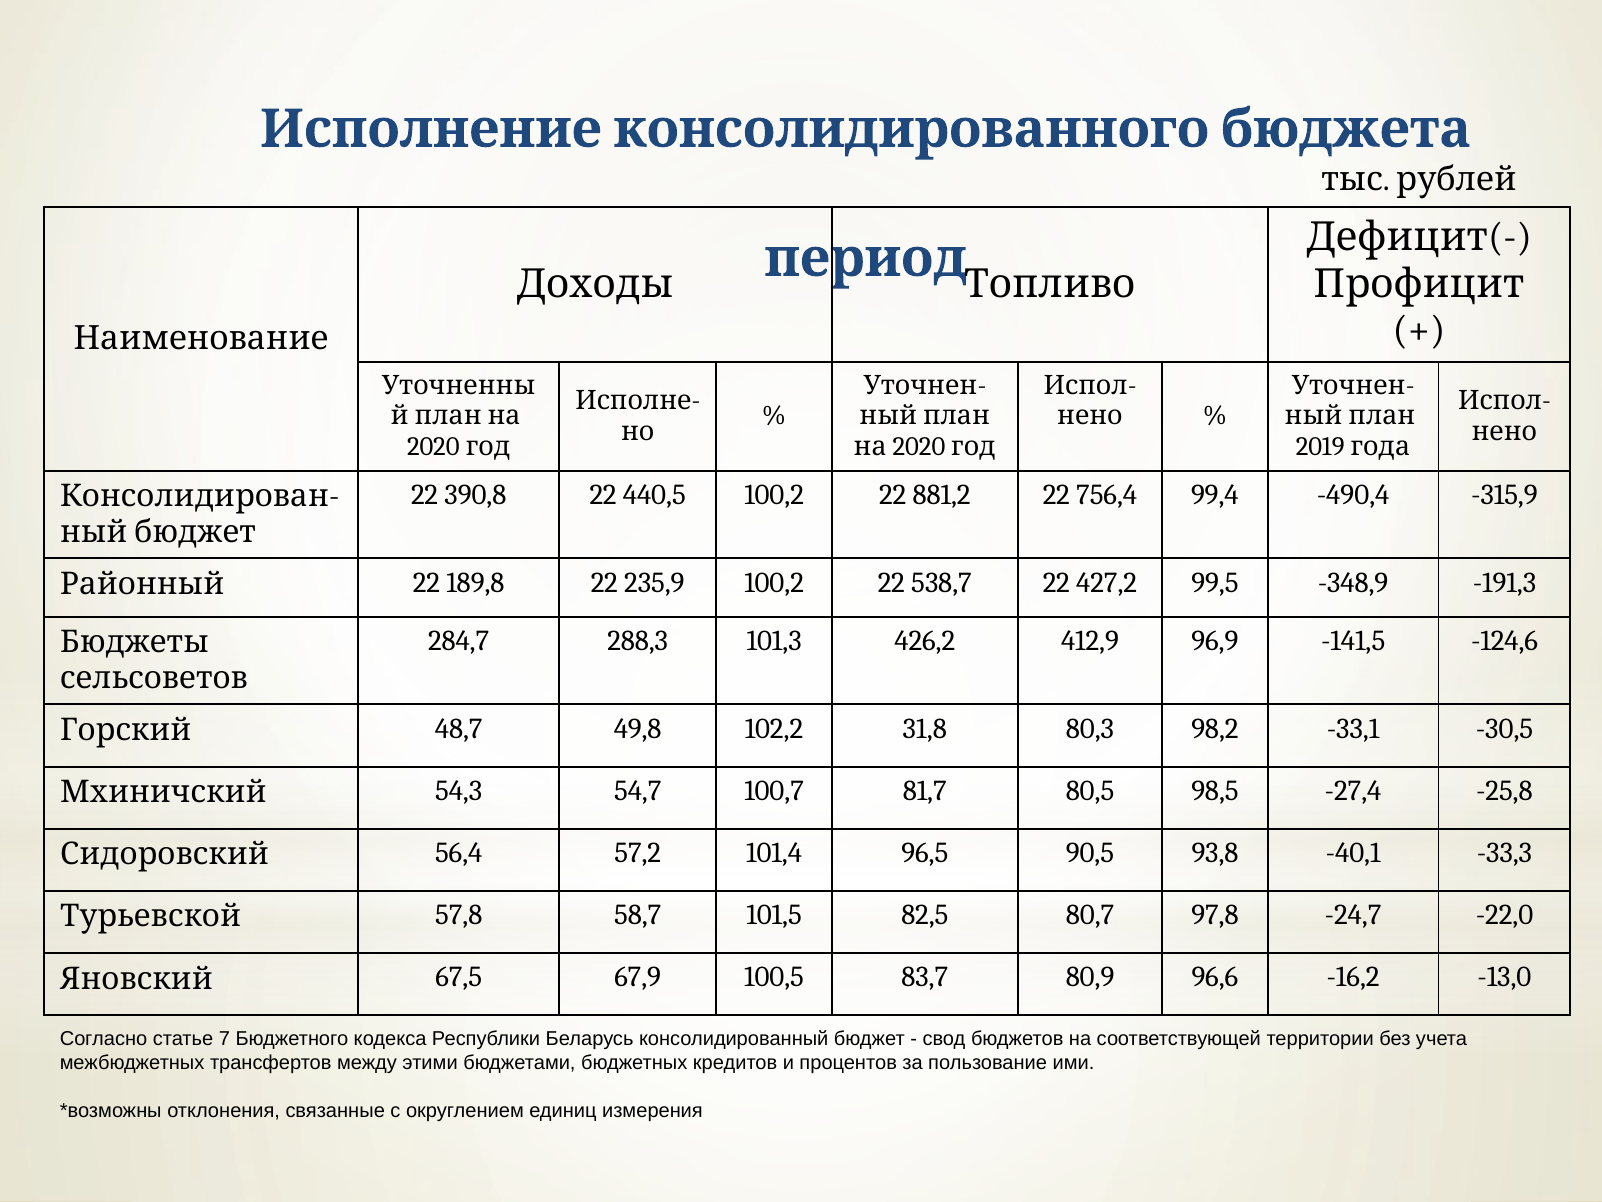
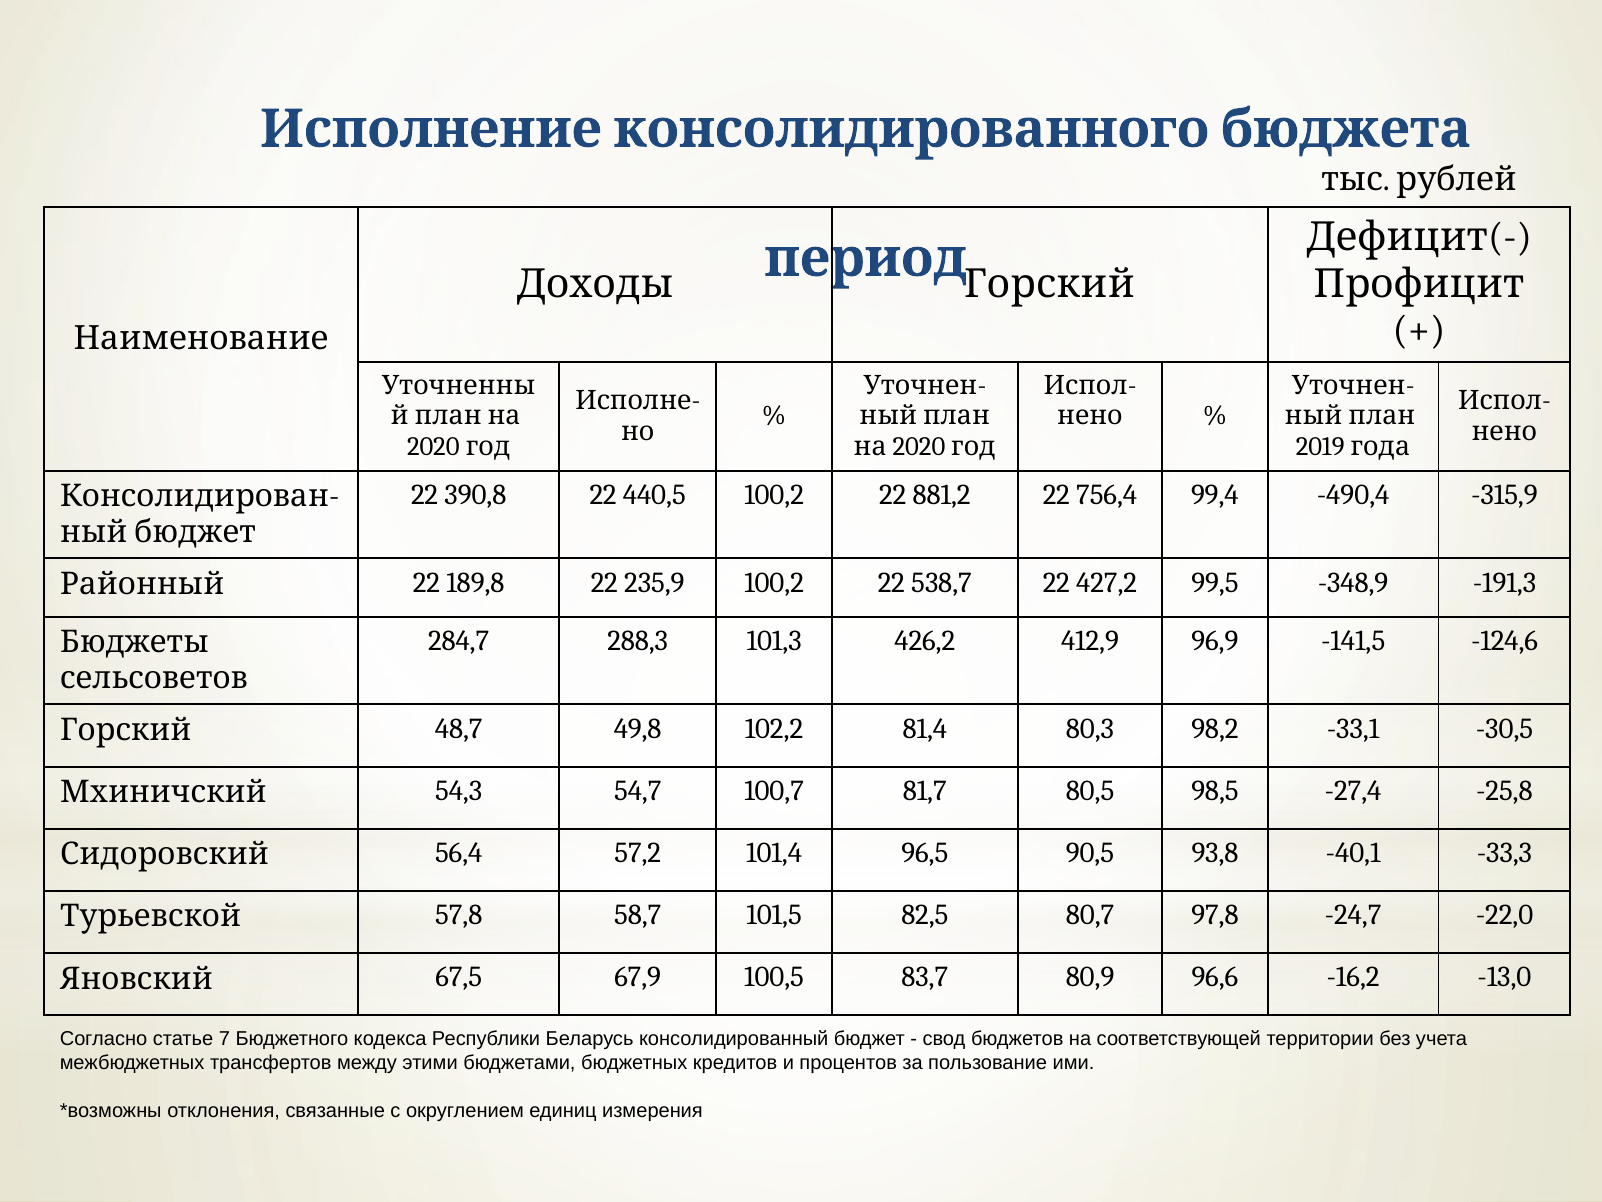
Доходы Топливо: Топливо -> Горский (1049, 284)
31,8: 31,8 -> 81,4 (925, 728)
